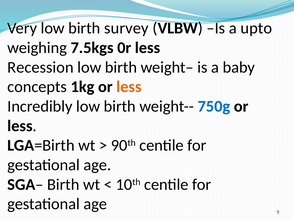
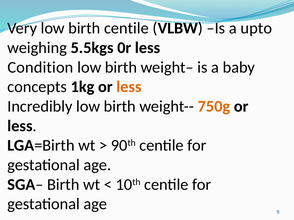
birth survey: survey -> centile (126, 28)
7.5kgs: 7.5kgs -> 5.5kgs (92, 48)
Recession: Recession -> Condition (40, 67)
750g colour: blue -> orange (214, 107)
